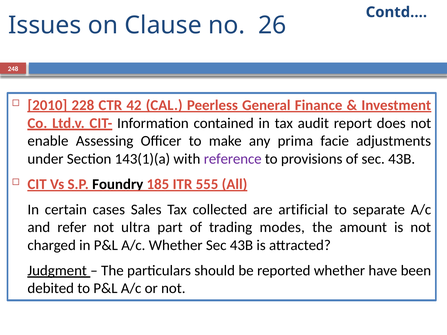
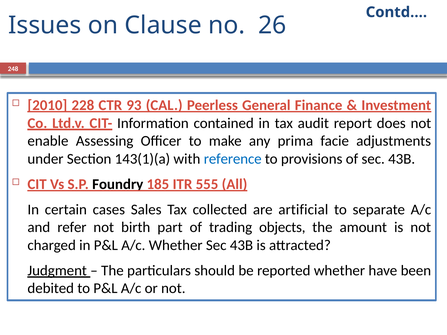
42: 42 -> 93 (134, 105)
reference colour: purple -> blue (233, 159)
ultra: ultra -> birth (136, 227)
modes: modes -> objects (282, 227)
